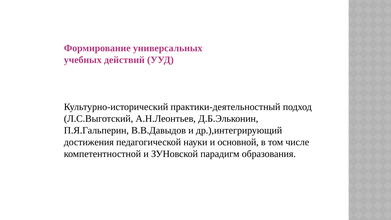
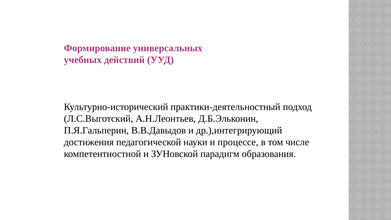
основной: основной -> процессе (238, 142)
